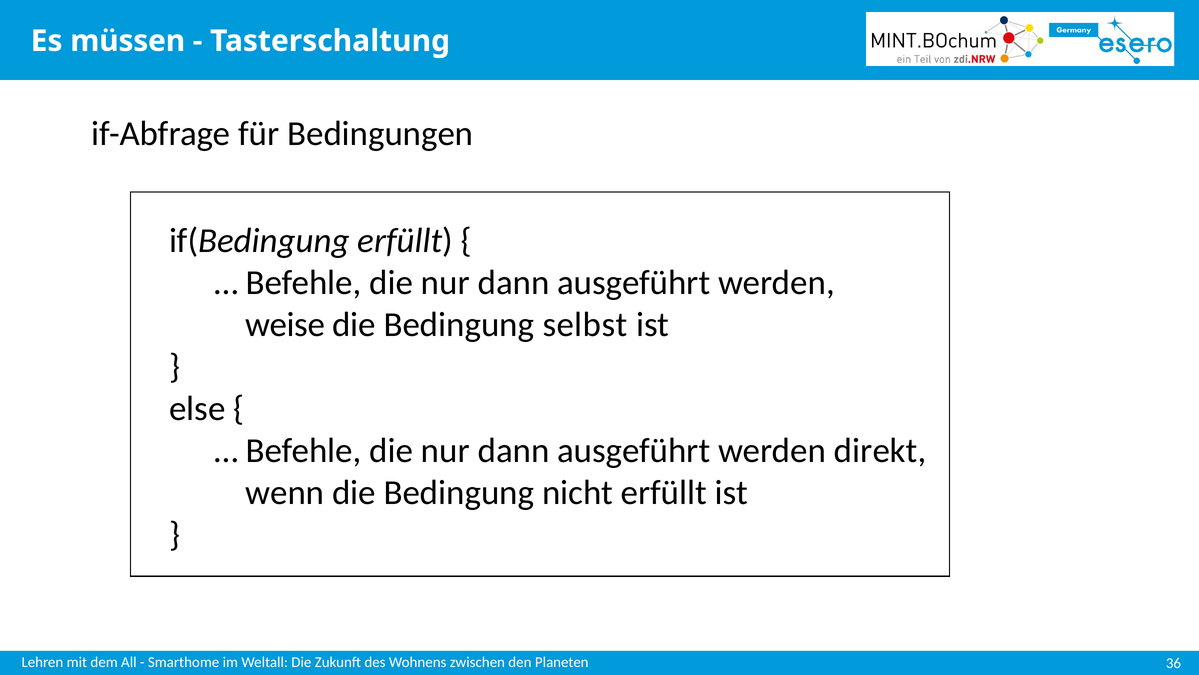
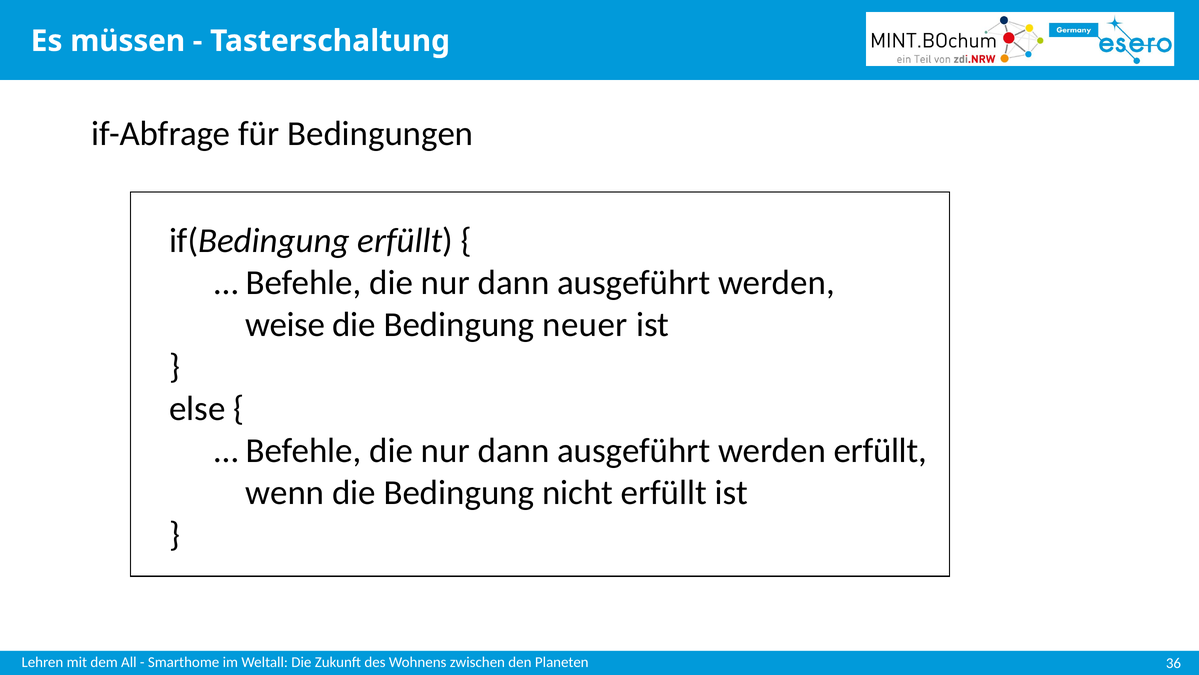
selbst: selbst -> neuer (585, 325)
werden direkt: direkt -> erfüllt (880, 450)
